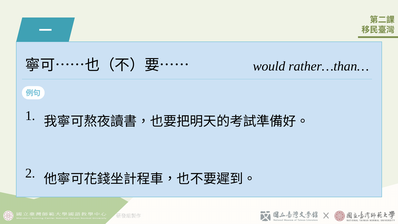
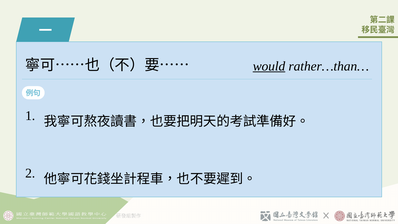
would underline: none -> present (269, 66)
